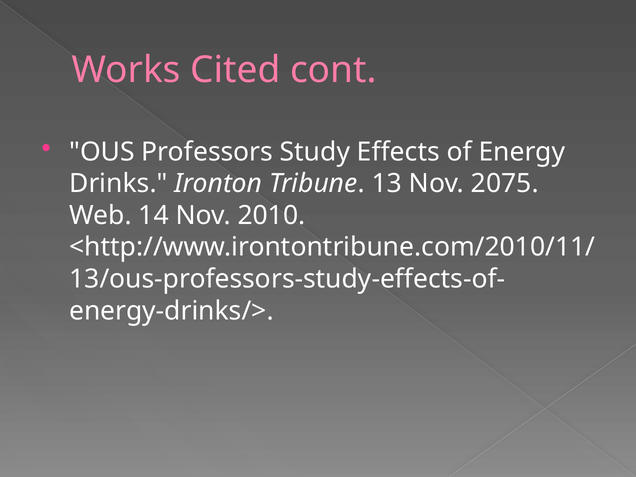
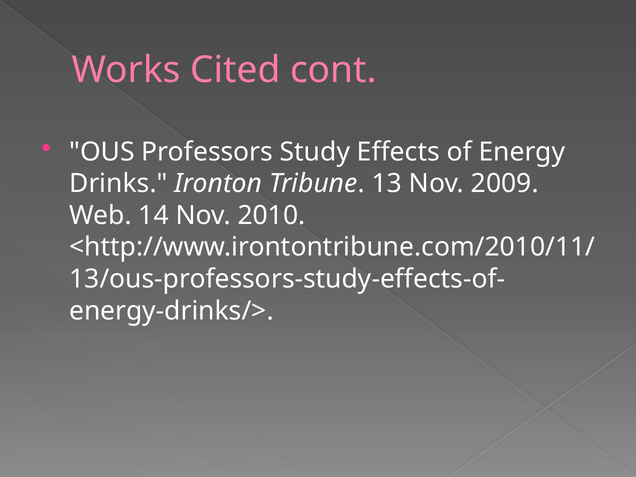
2075: 2075 -> 2009 (505, 184)
